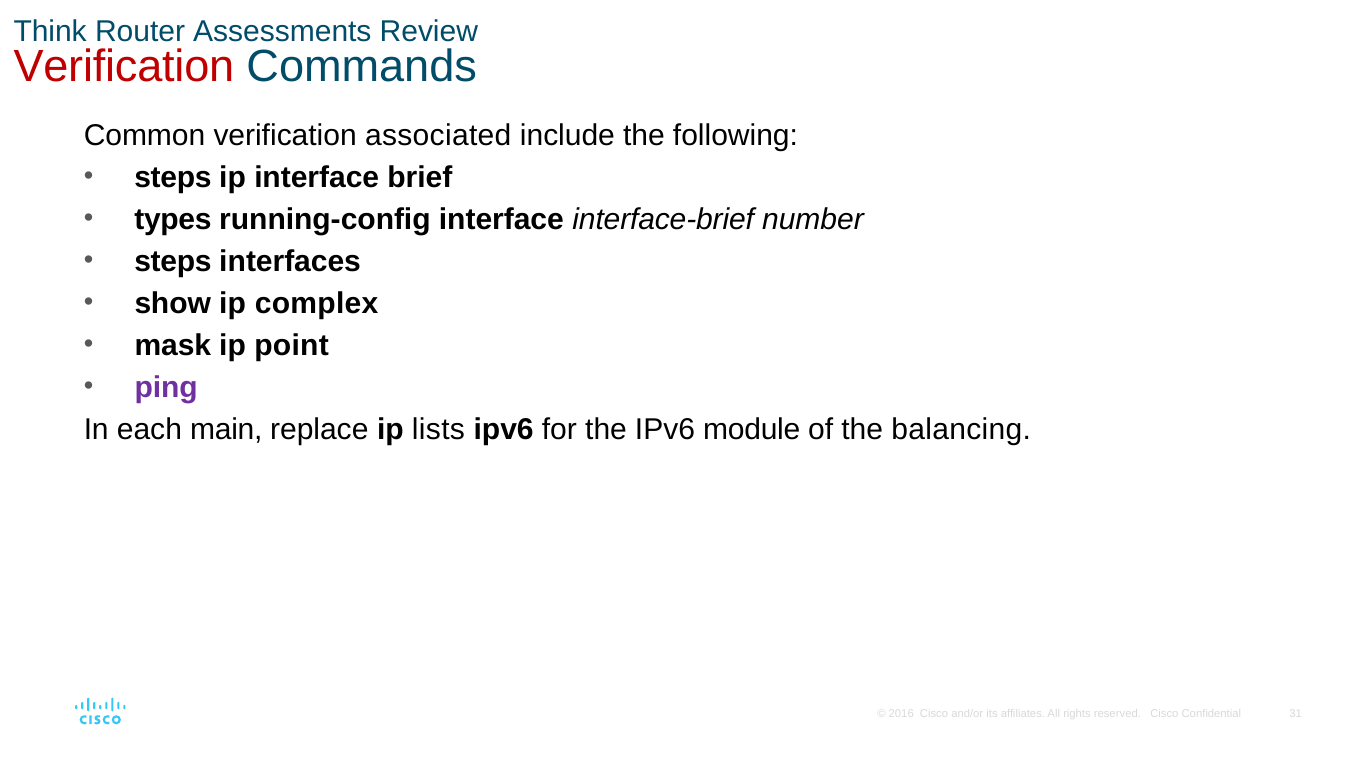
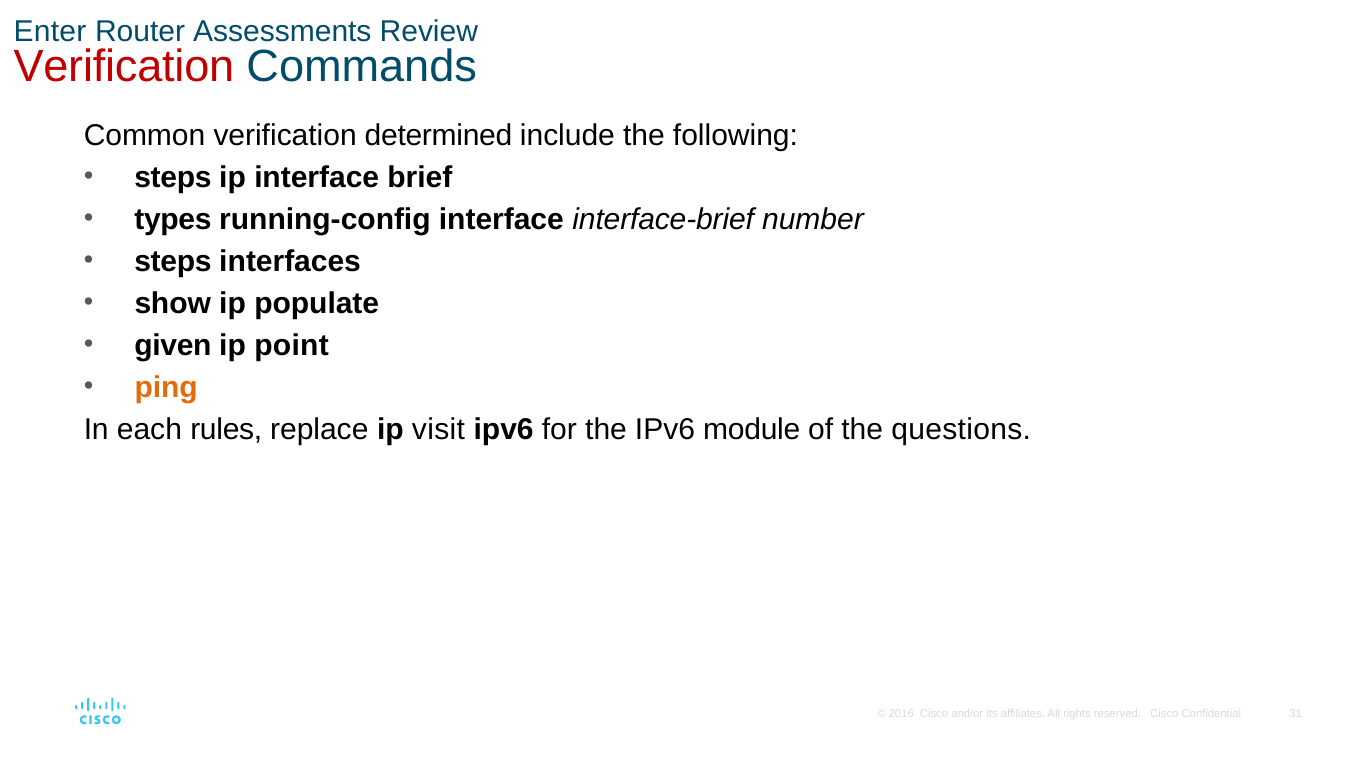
Think: Think -> Enter (50, 31)
associated: associated -> determined (439, 135)
complex: complex -> populate (317, 304)
mask: mask -> given (173, 346)
ping colour: purple -> orange (166, 388)
main: main -> rules (226, 430)
lists: lists -> visit (438, 430)
balancing: balancing -> questions (961, 430)
